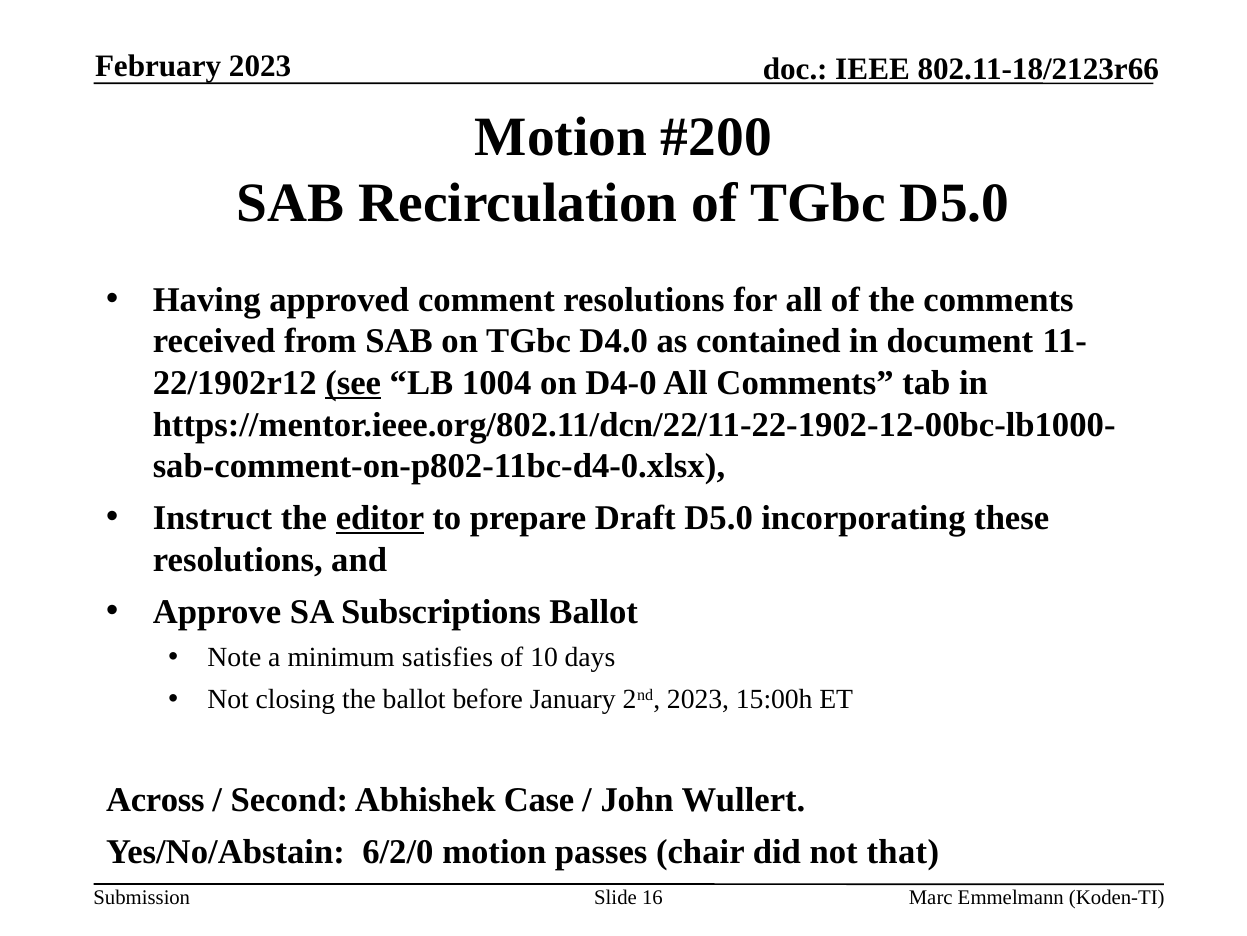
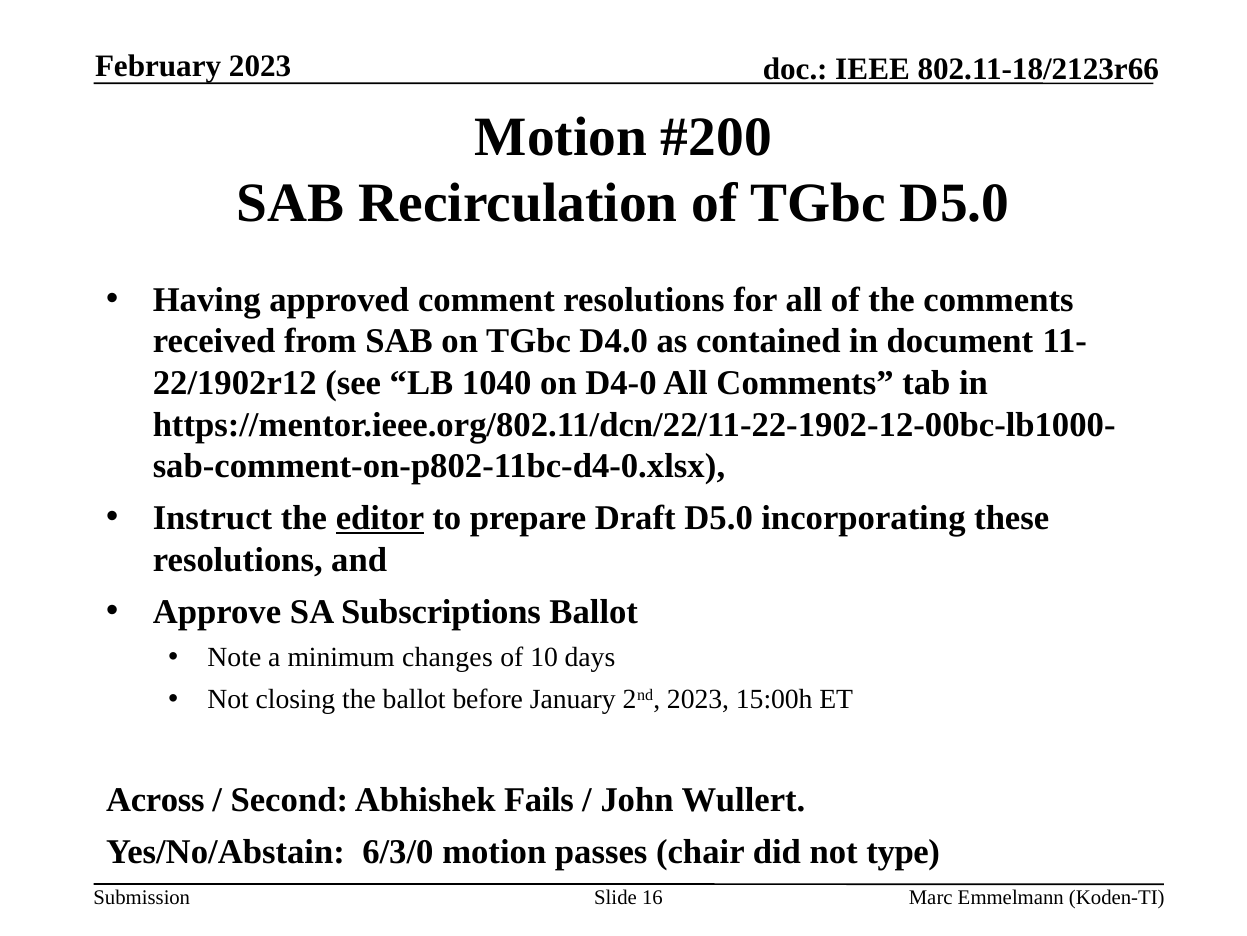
see underline: present -> none (353, 383)
1004: 1004 -> 1040 (497, 383)
satisfies: satisfies -> changes (447, 657)
Case: Case -> Fails (539, 799)
6/2/0: 6/2/0 -> 6/3/0 (398, 851)
that: that -> type (903, 851)
